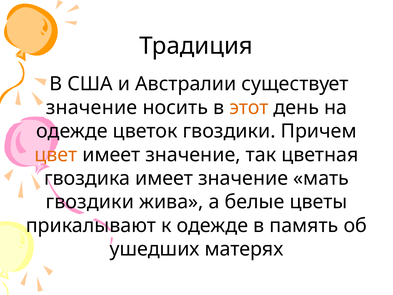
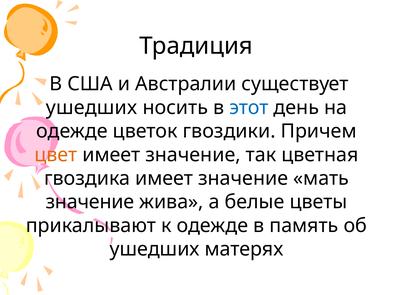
значение: значение -> ушедших (92, 107)
этот colour: orange -> blue (249, 107)
гвоздики: гвоздики -> значение (90, 202)
